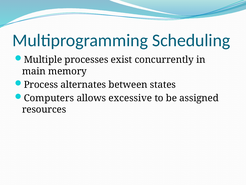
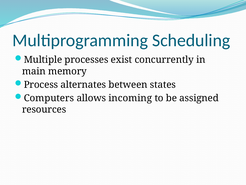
excessive: excessive -> incoming (130, 98)
